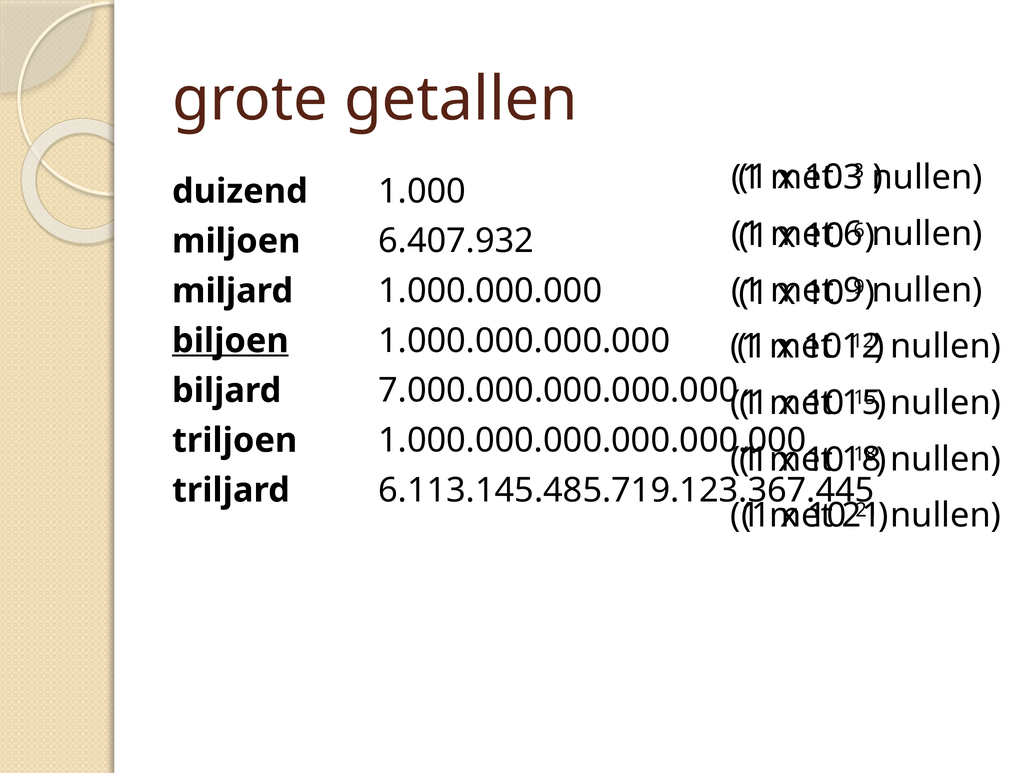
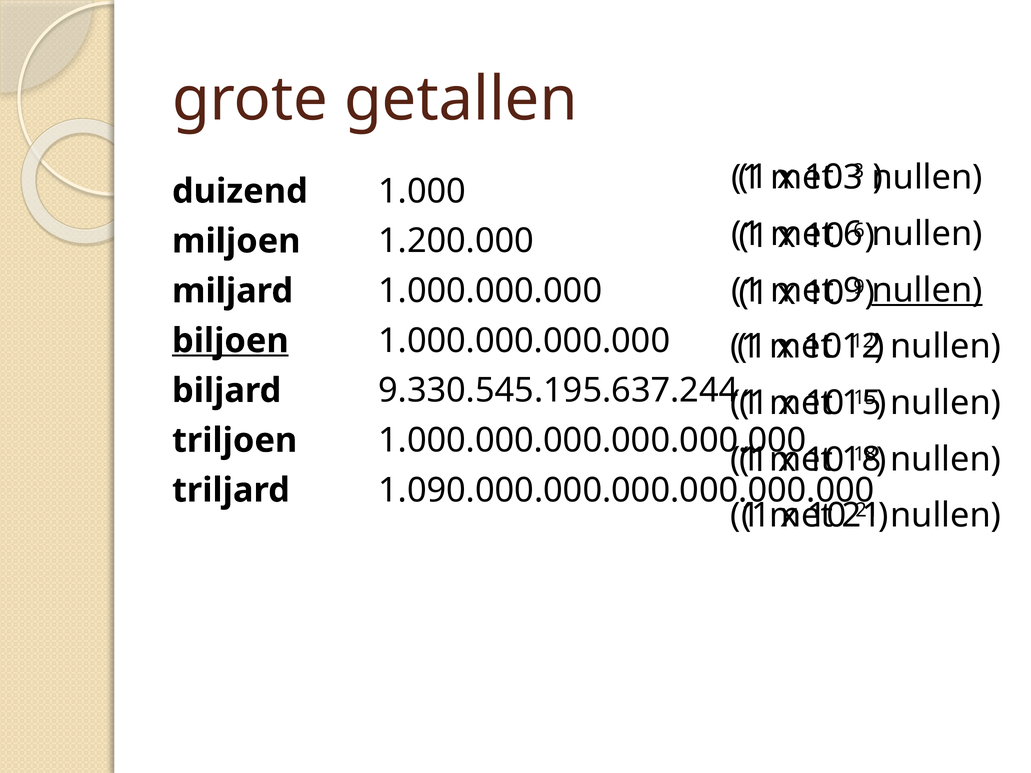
6.407.932: 6.407.932 -> 1.200.000 (456, 241)
nullen underline: none -> present (927, 290)
7.000.000.000.000.000: 7.000.000.000.000.000 -> 9.330.545.195.637.244 (558, 391)
6.113.145.485.719.123.367.445: 6.113.145.485.719.123.367.445 -> 1.090.000.000.000.000.000.000 (626, 490)
